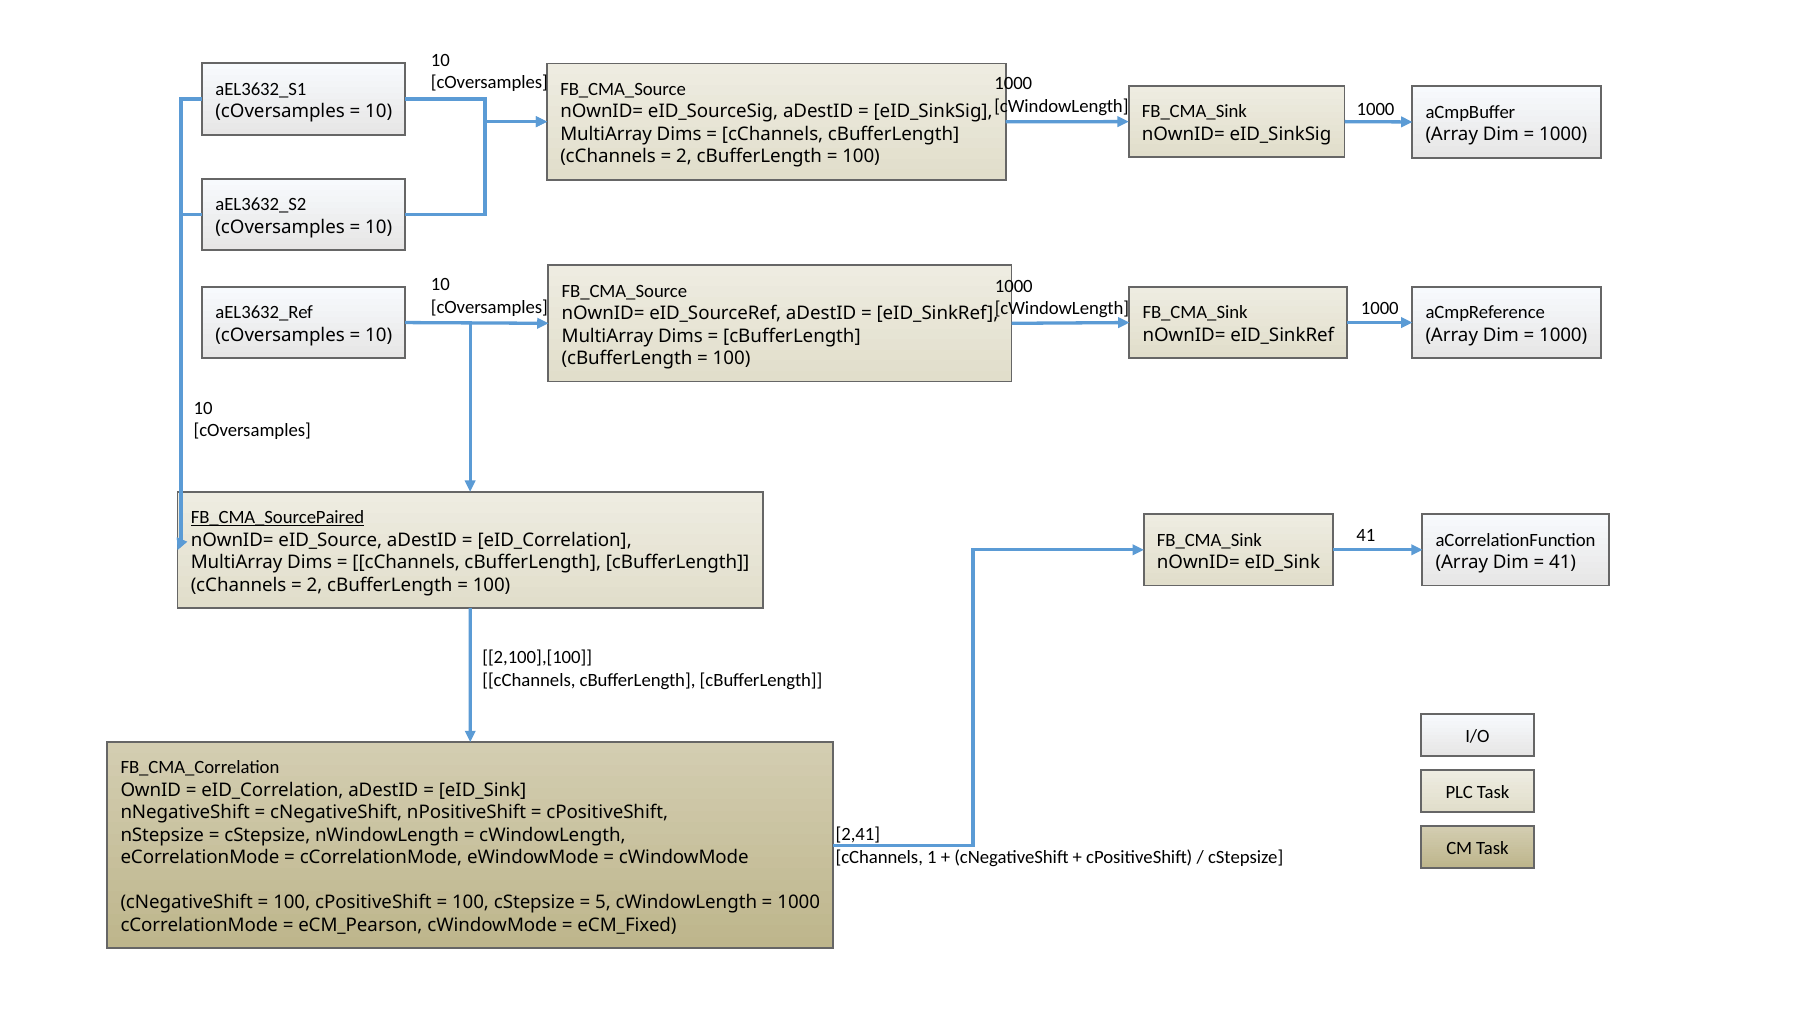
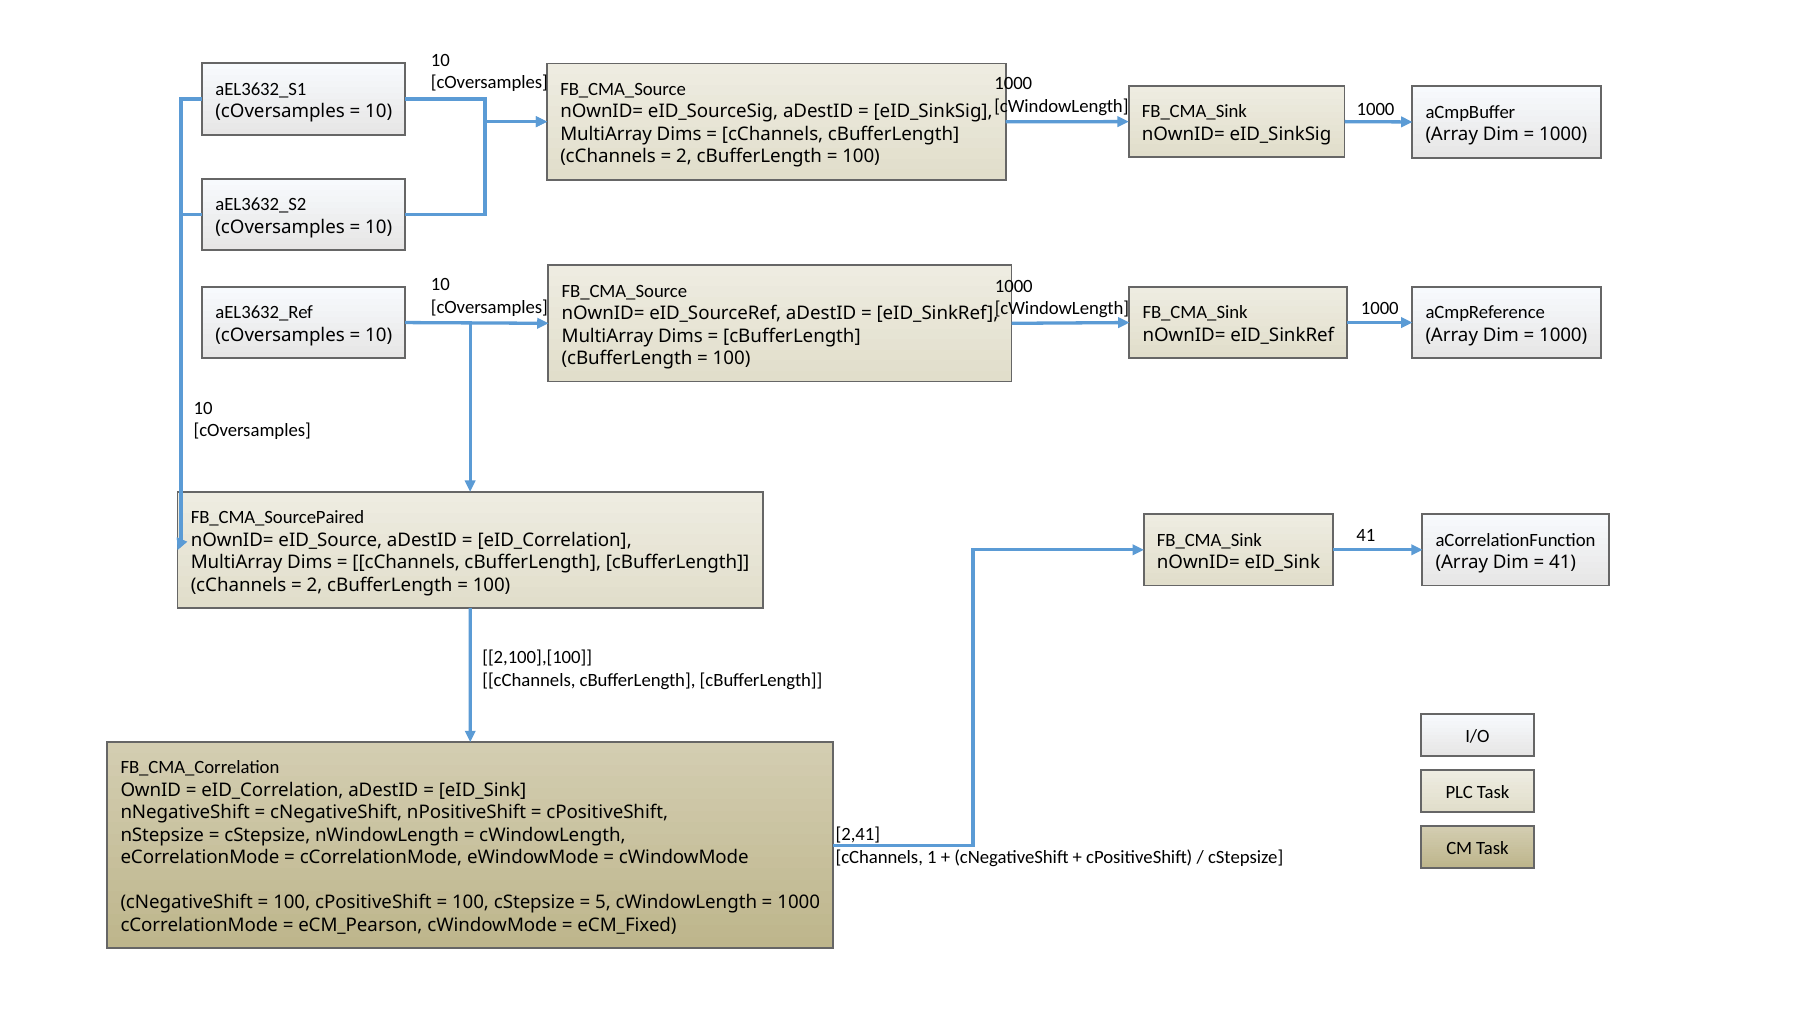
FB_CMA_SourcePaired underline: present -> none (277, 518)
